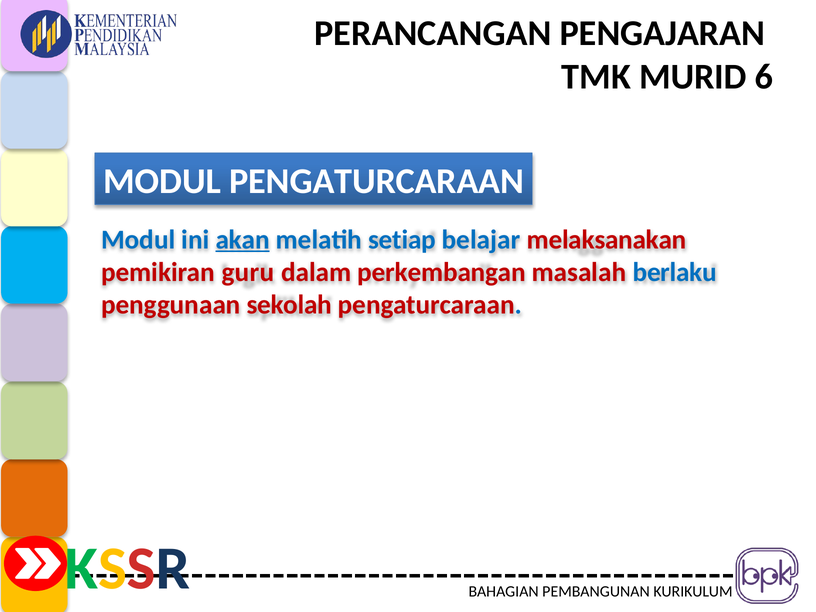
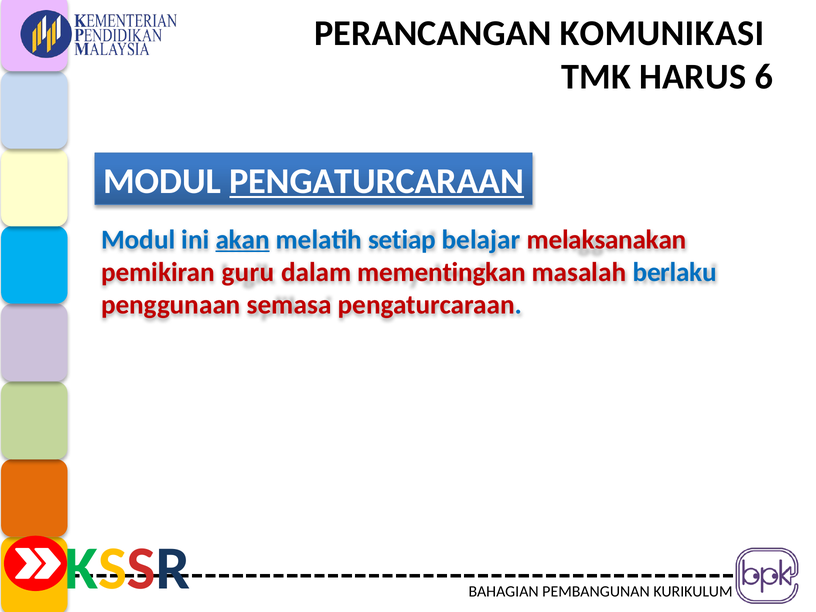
PENGAJARAN: PENGAJARAN -> KOMUNIKASI (662, 33)
MURID: MURID -> HARUS (693, 77)
PENGATURCARAAN underline: none -> present (377, 181)
perkembangan: perkembangan -> mementingkan (442, 272)
sekolah: sekolah -> semasa (289, 305)
